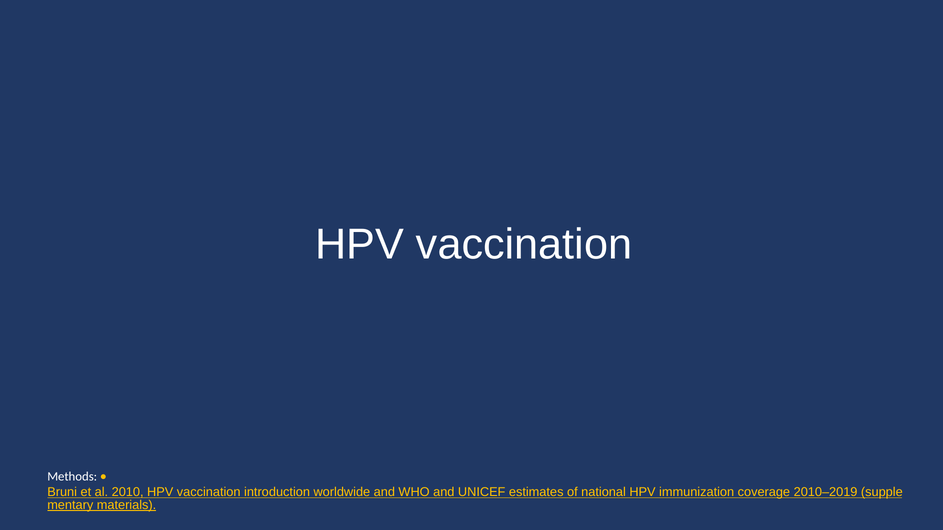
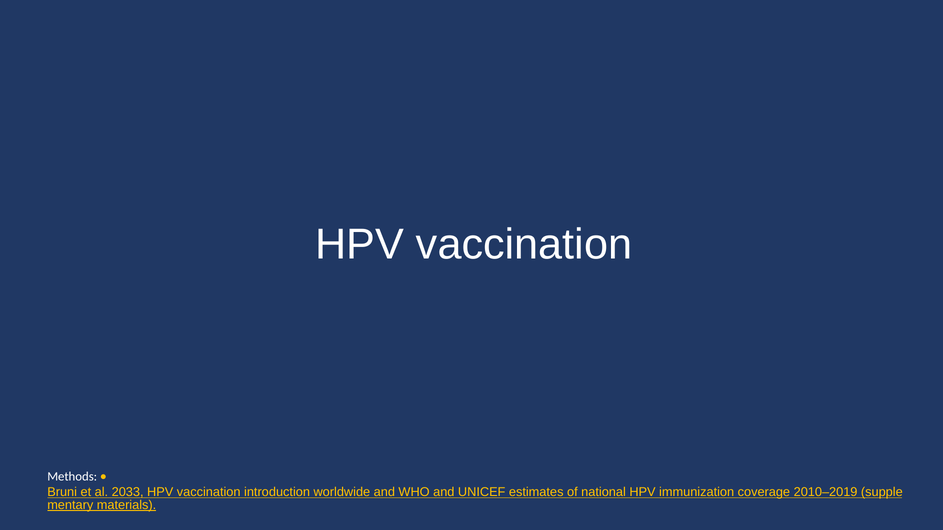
2010: 2010 -> 2033 (128, 492)
